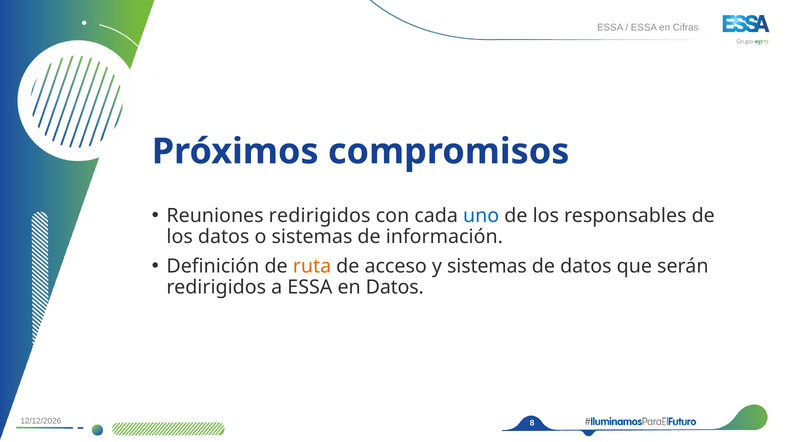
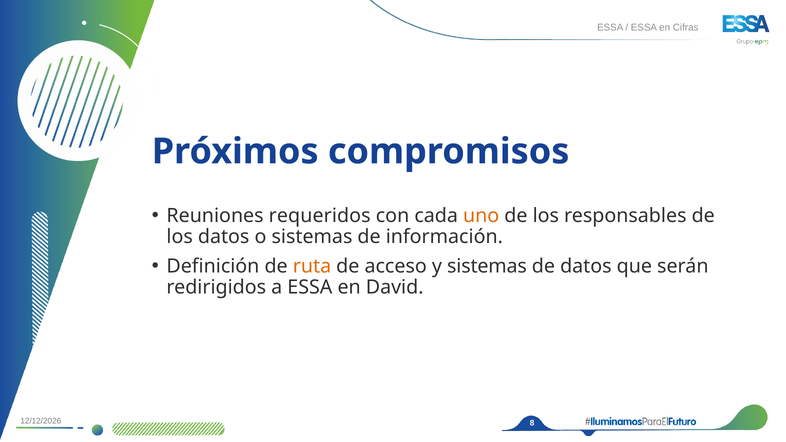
Reuniones redirigidos: redirigidos -> requeridos (320, 216)
uno colour: blue -> orange (481, 216)
en Datos: Datos -> David (395, 288)
